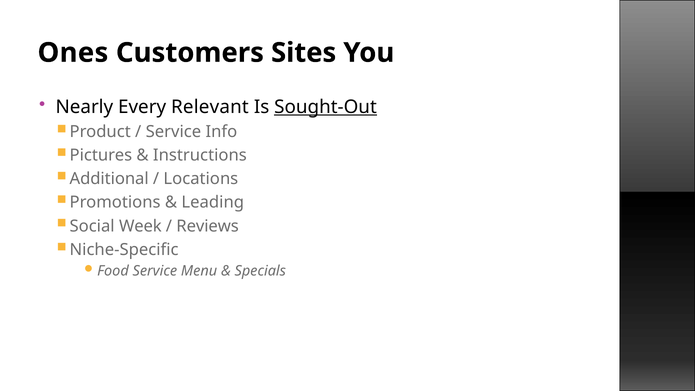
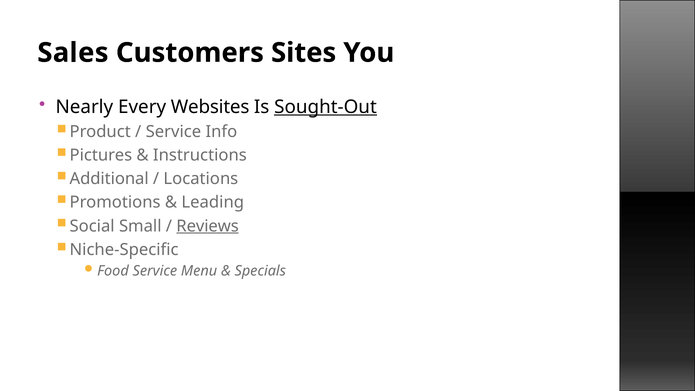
Ones: Ones -> Sales (73, 53)
Relevant: Relevant -> Websites (210, 107)
Week: Week -> Small (140, 226)
Reviews underline: none -> present (208, 226)
